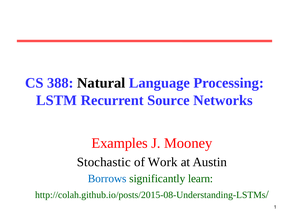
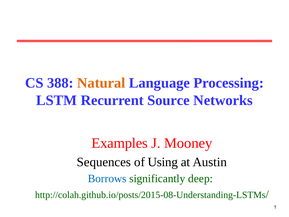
Natural colour: black -> orange (101, 83)
Stochastic: Stochastic -> Sequences (104, 162)
Work: Work -> Using (163, 162)
learn: learn -> deep (200, 178)
